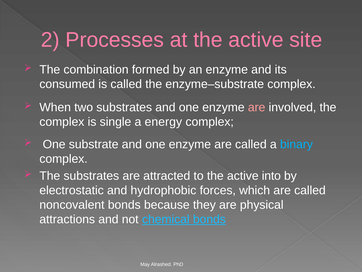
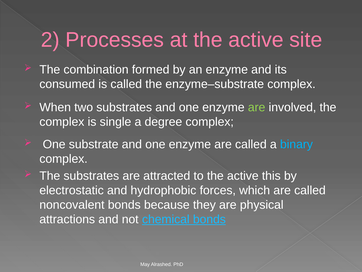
are colour: pink -> light green (257, 107)
energy: energy -> degree (163, 122)
into: into -> this (271, 176)
